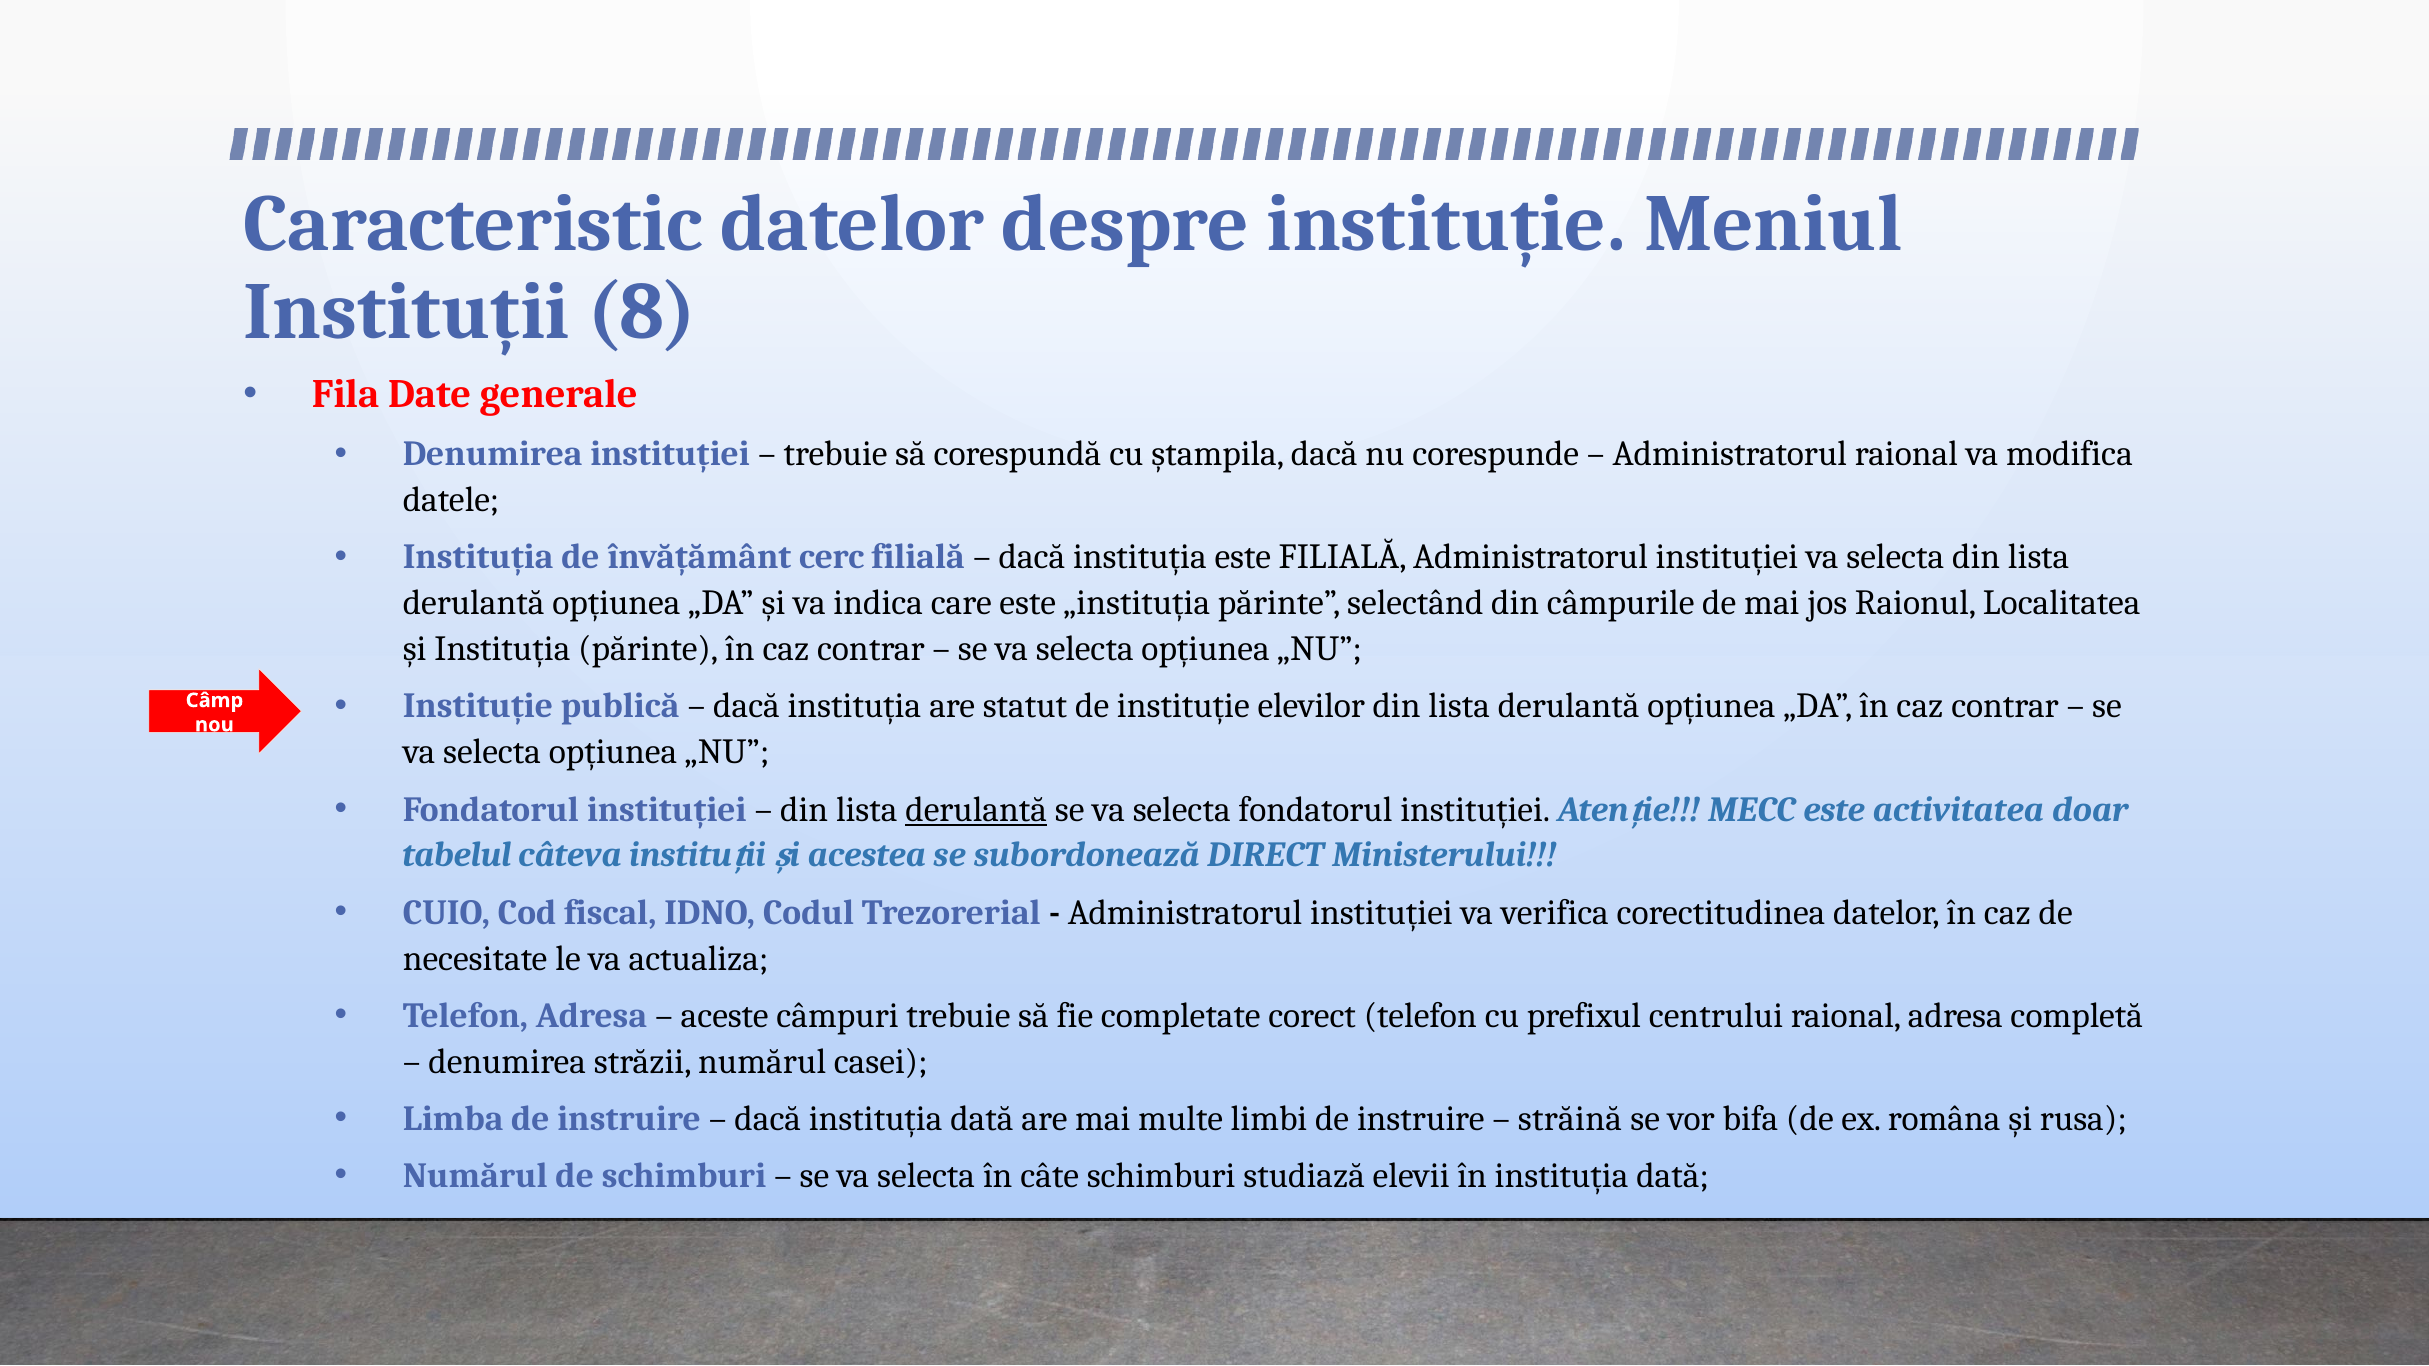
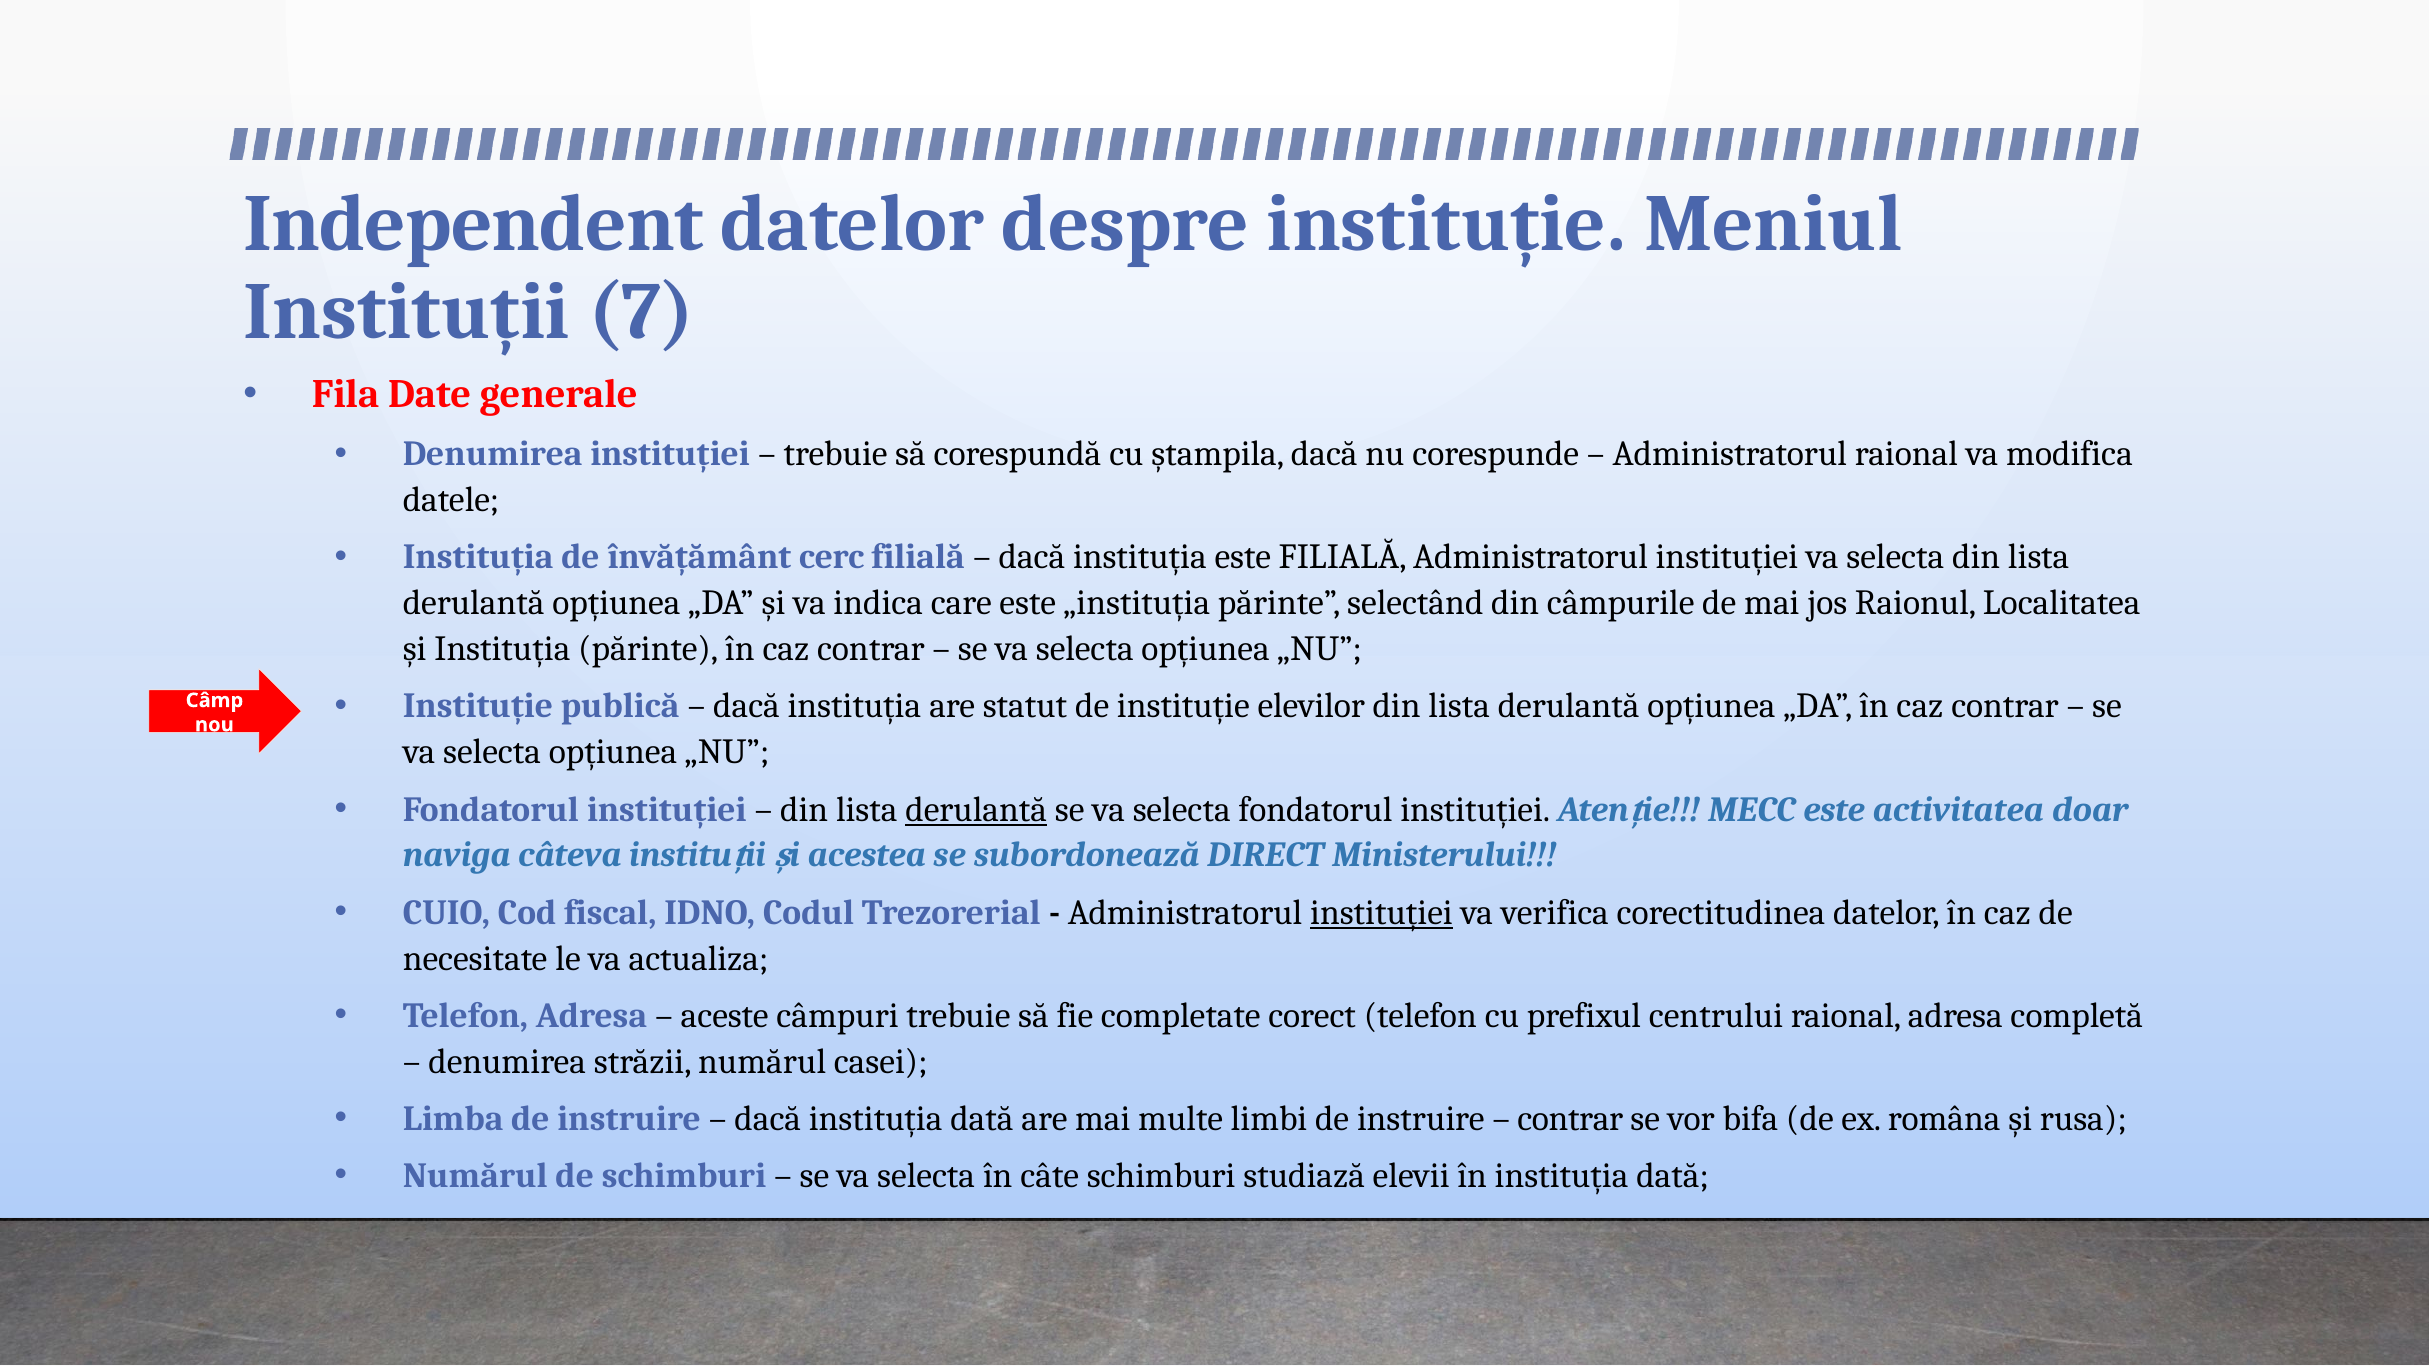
Caracteristic: Caracteristic -> Independent (473, 224)
8: 8 -> 7 (641, 311)
tabelul: tabelul -> naviga (457, 855)
instituției underline: none -> present (1381, 913)
străină: străină -> contrar (1570, 1119)
